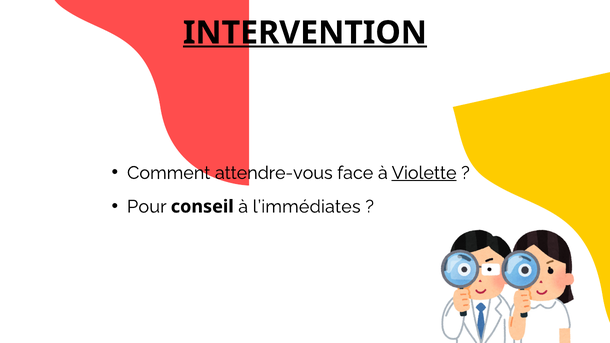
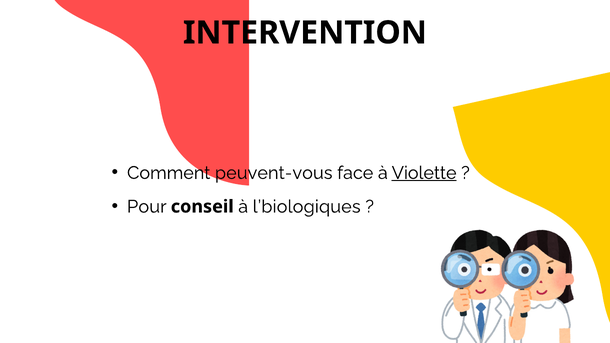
INTERVENTION underline: present -> none (305, 33)
attendre-vous: attendre-vous -> peuvent-vous (274, 173)
l’immédiates: l’immédiates -> l’biologiques (307, 207)
